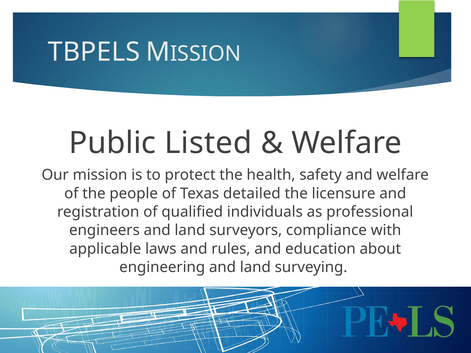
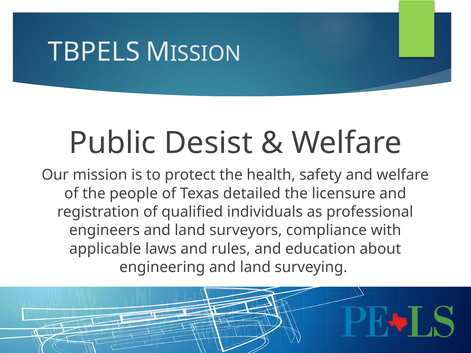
Listed: Listed -> Desist (208, 143)
